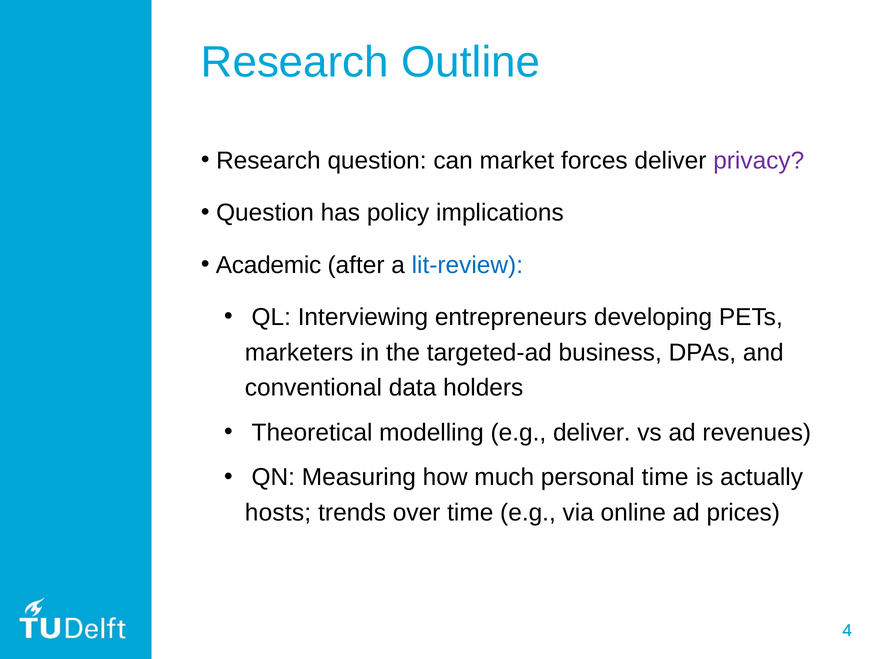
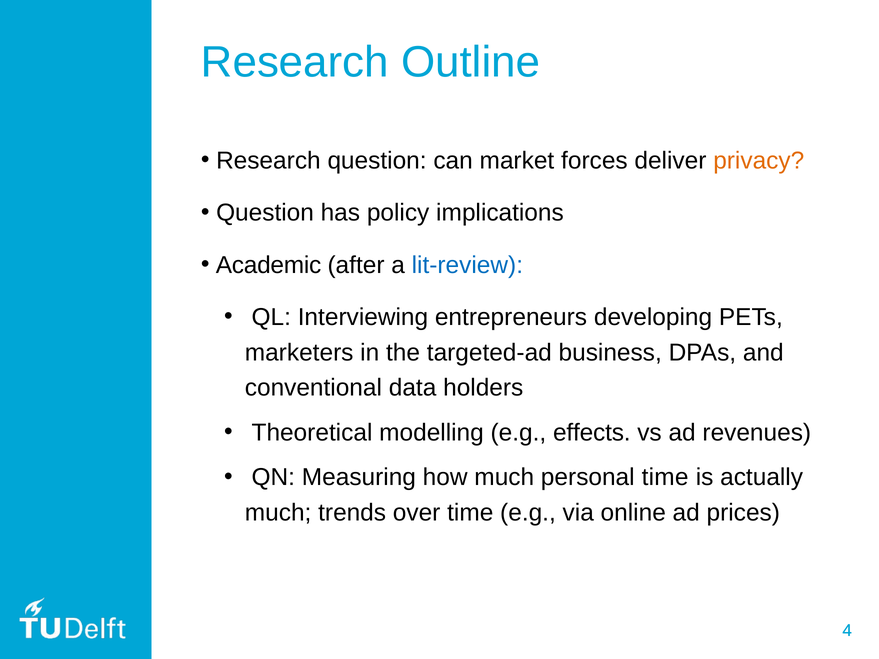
privacy colour: purple -> orange (759, 161)
e.g deliver: deliver -> effects (592, 433)
hosts: hosts -> much (278, 513)
